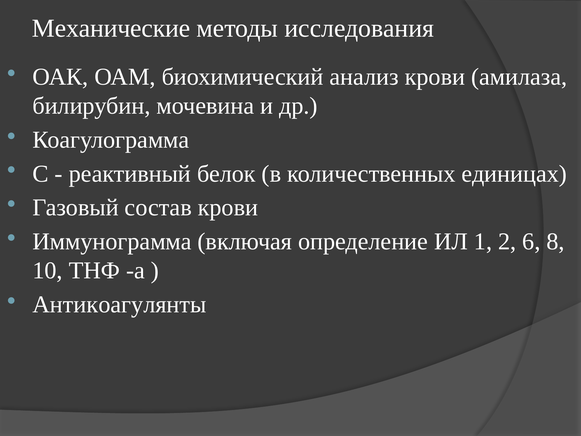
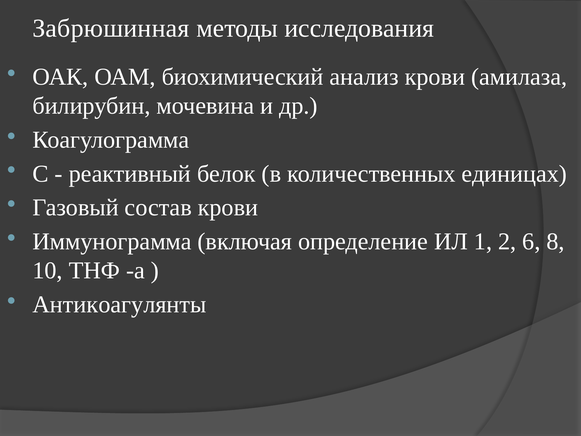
Механические: Механические -> Забрюшинная (111, 28)
